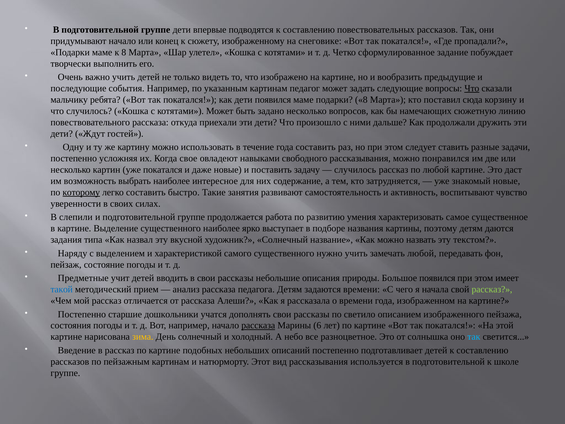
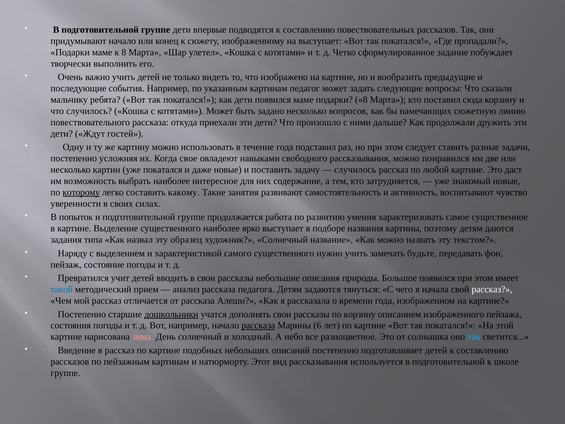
на снеговике: снеговике -> выступает (320, 41)
Что underline: present -> none (472, 88)
года составить: составить -> подставил (316, 147)
быстро: быстро -> какому (184, 192)
слепили: слепили -> попыток (76, 217)
вкусной: вкусной -> образец (186, 240)
замечать любой: любой -> будьте (422, 253)
Предметные: Предметные -> Превратился (83, 278)
задаются времени: времени -> тянуться (362, 289)
рассказ colour: light green -> white (492, 289)
дошкольники underline: none -> present (171, 314)
по светило: светило -> корзину (360, 314)
зима colour: yellow -> pink (143, 337)
